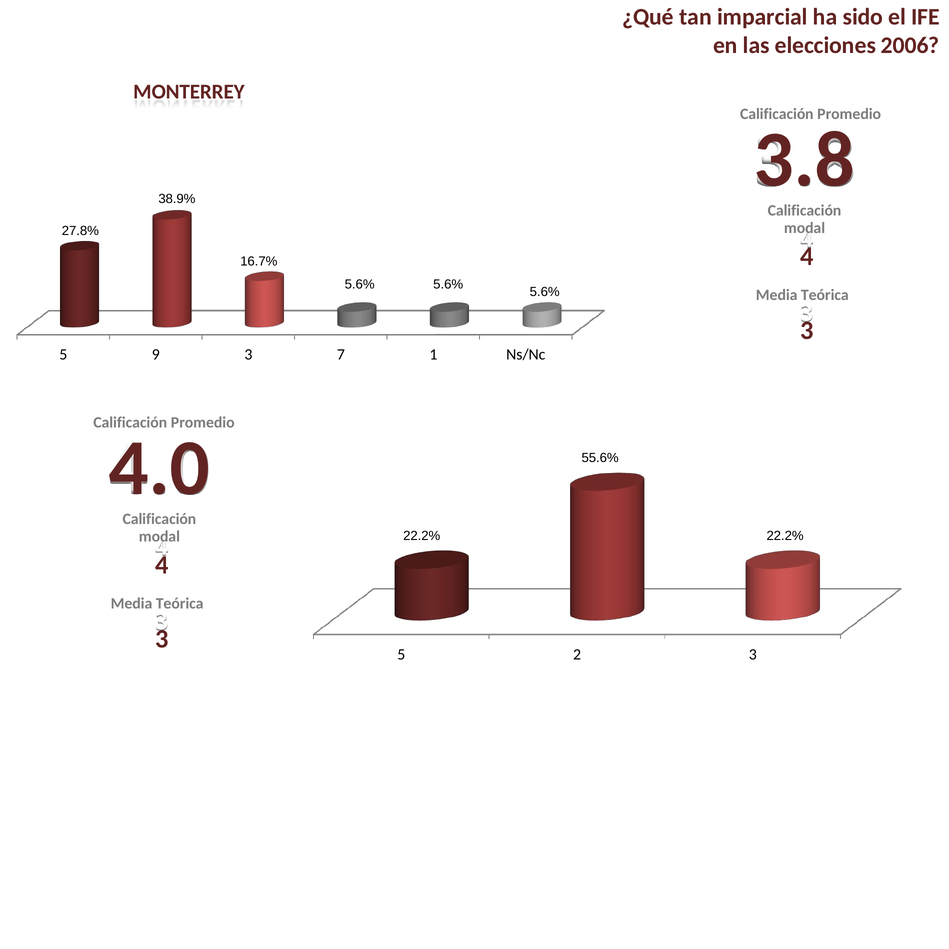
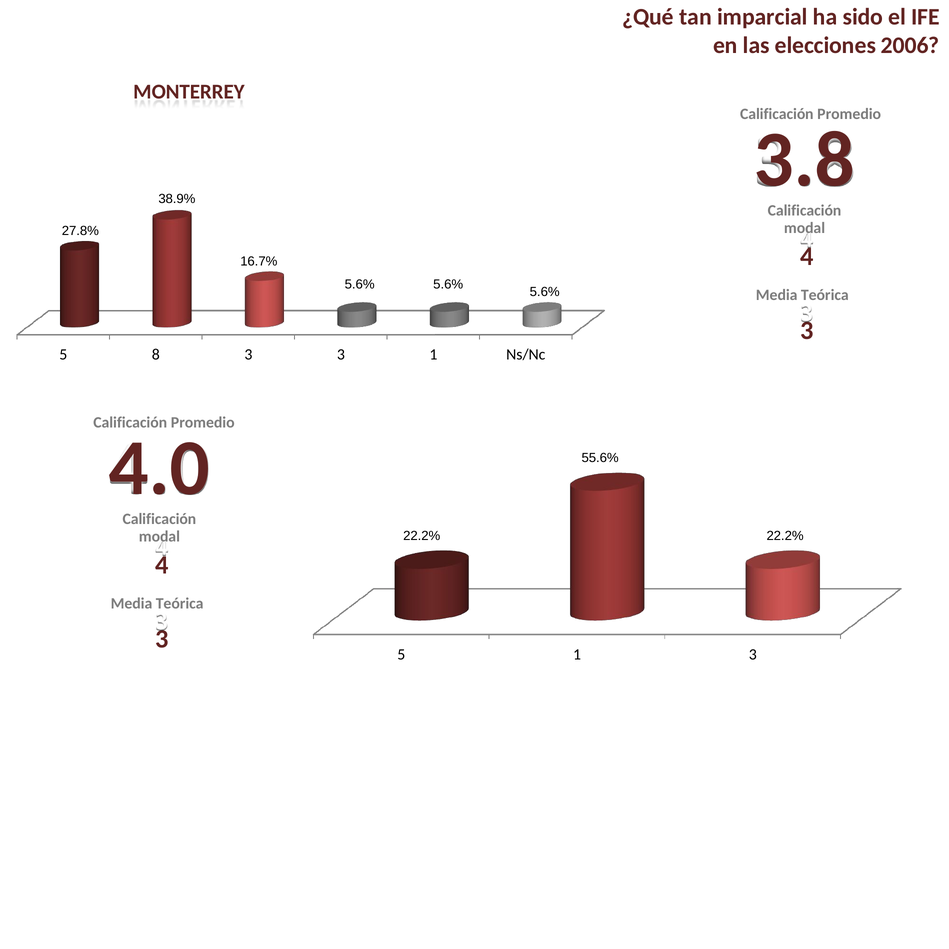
9: 9 -> 8 (156, 355)
3 7: 7 -> 3 (341, 355)
5 2: 2 -> 1 (577, 654)
